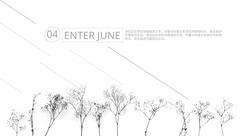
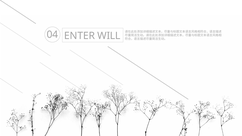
JUNE: JUNE -> WILL (109, 36)
